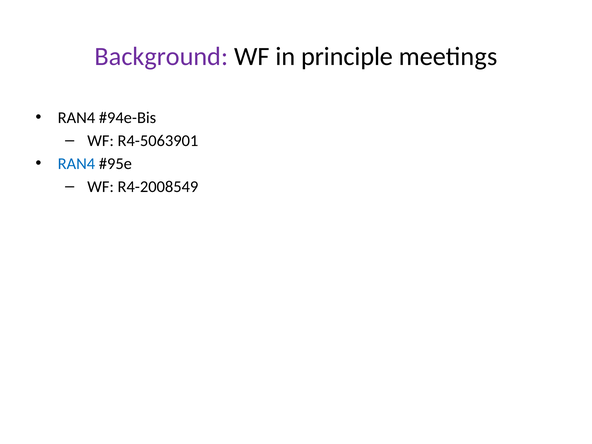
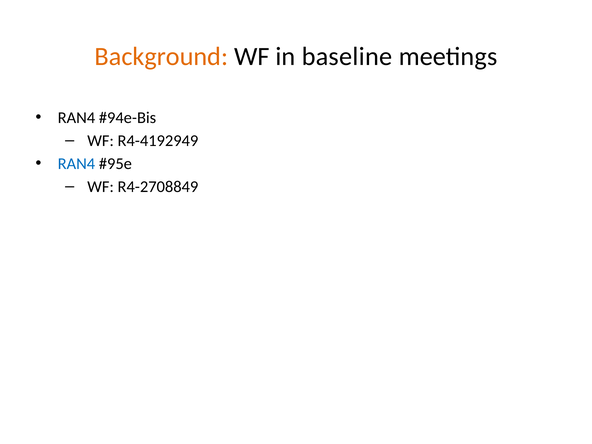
Background colour: purple -> orange (161, 57)
principle: principle -> baseline (347, 57)
R4-5063901: R4-5063901 -> R4-4192949 (158, 141)
R4-2008549: R4-2008549 -> R4-2708849 (158, 187)
